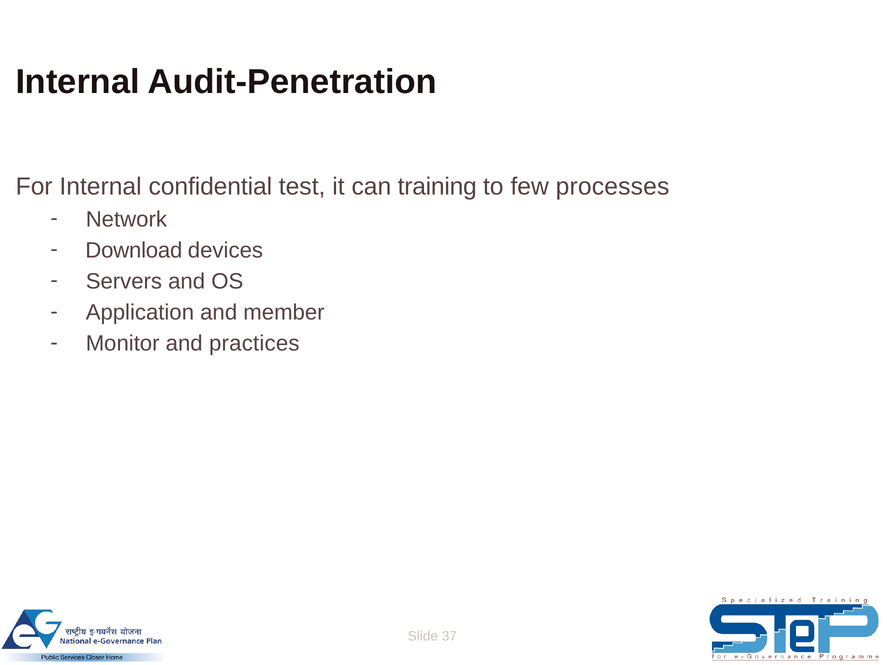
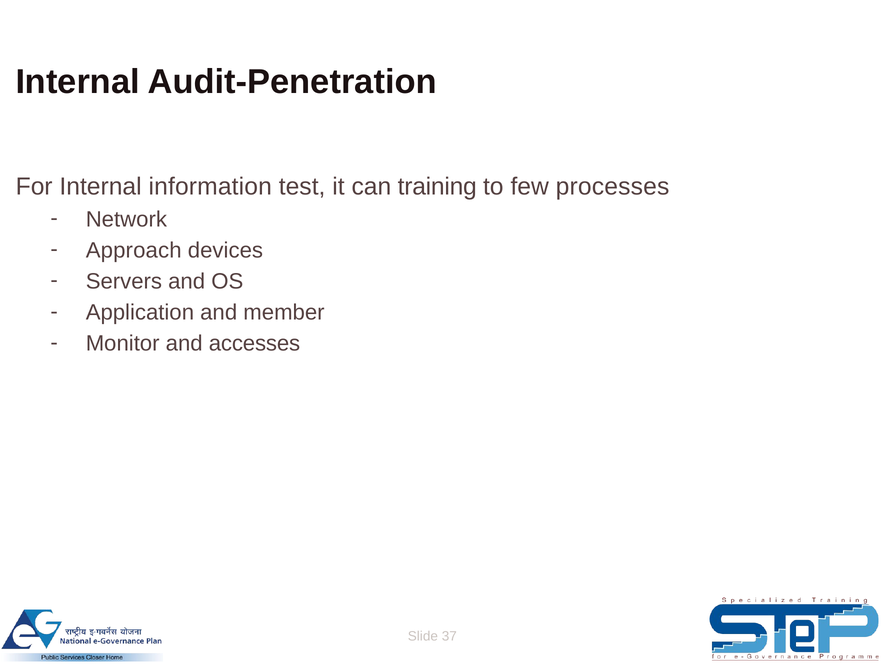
confidential: confidential -> information (210, 187)
Download: Download -> Approach (134, 250)
practices: practices -> accesses (254, 344)
